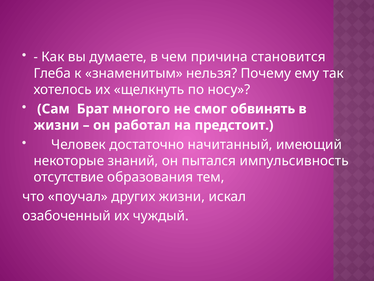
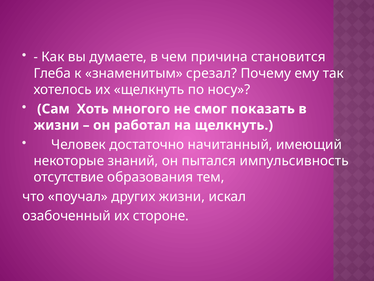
нельзя: нельзя -> срезал (212, 73)
Брат: Брат -> Хоть (93, 109)
обвинять: обвинять -> показать (263, 109)
на предстоит: предстоит -> щелкнуть (234, 125)
чуждый: чуждый -> стороне (161, 216)
